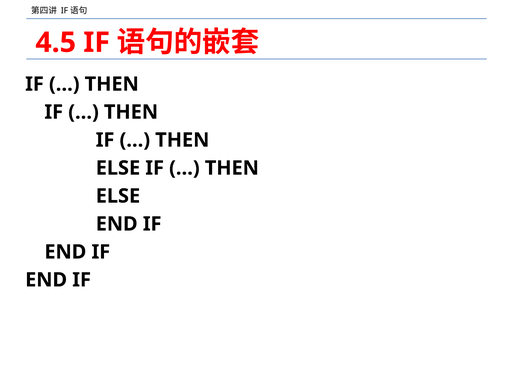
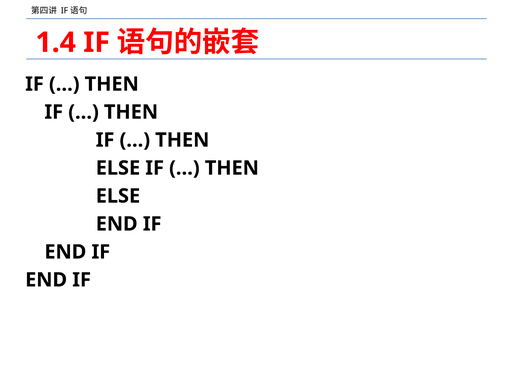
4.5: 4.5 -> 1.4 (56, 42)
